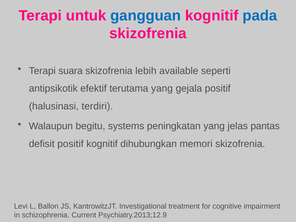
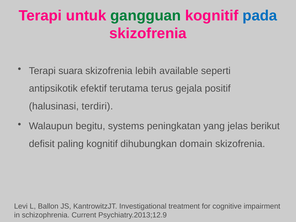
gangguan colour: blue -> green (146, 16)
terutama yang: yang -> terus (162, 89)
pantas: pantas -> berikut (265, 126)
defisit positif: positif -> paling (71, 144)
memori: memori -> domain (196, 144)
